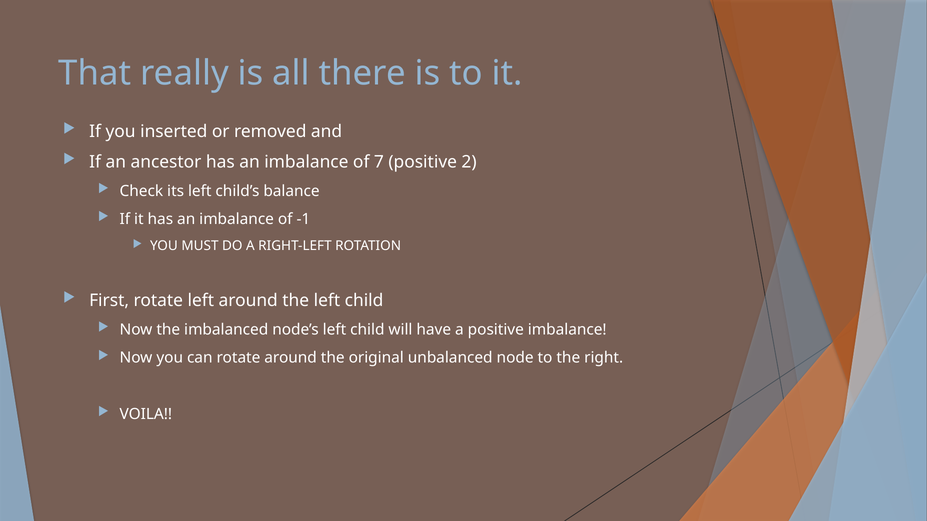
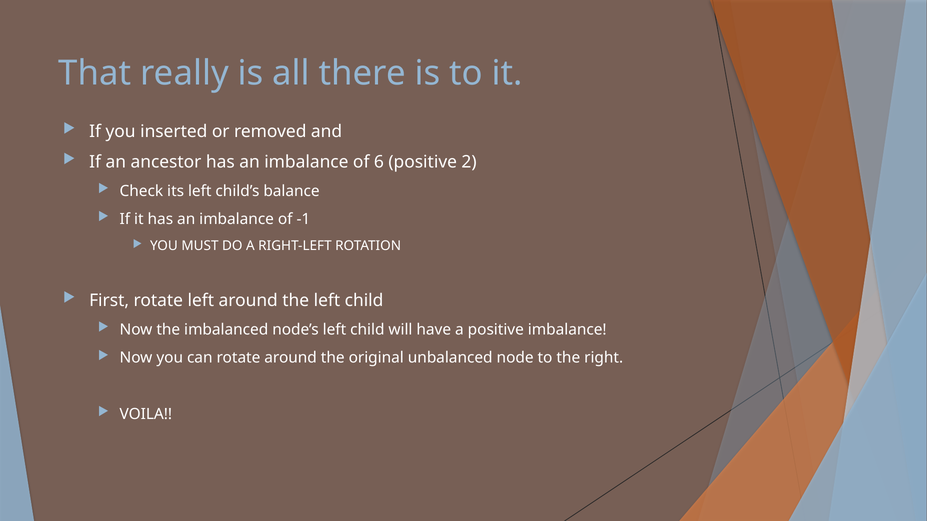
7: 7 -> 6 (379, 162)
